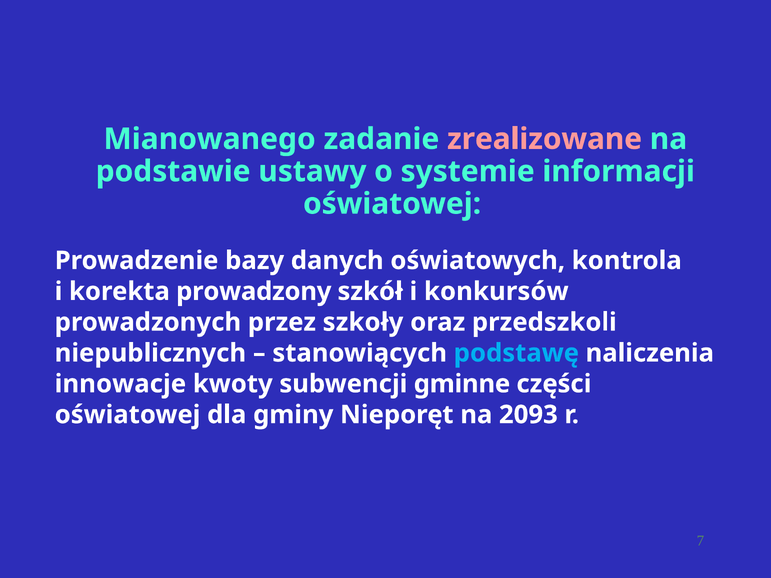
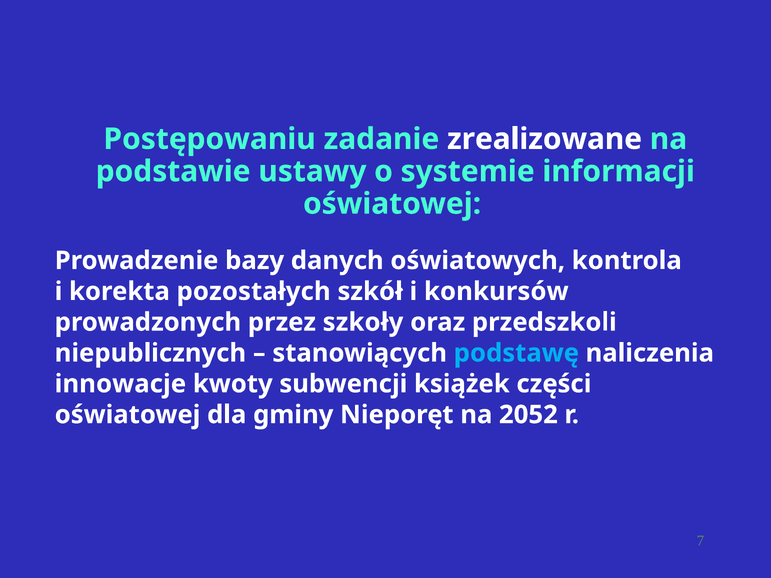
Mianowanego: Mianowanego -> Postępowaniu (210, 139)
zrealizowane colour: pink -> white (545, 139)
prowadzony: prowadzony -> pozostałych (254, 292)
gminne: gminne -> książek (462, 384)
2093: 2093 -> 2052 (528, 415)
